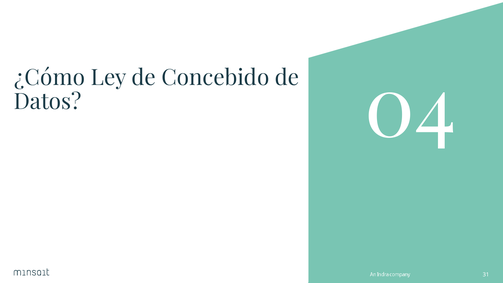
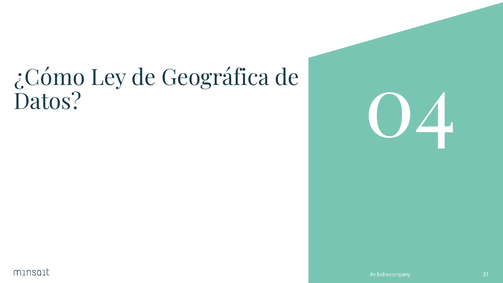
Concebido: Concebido -> Geográfica (215, 78)
